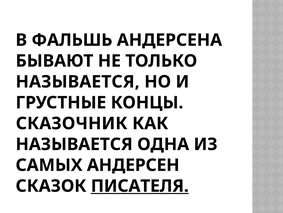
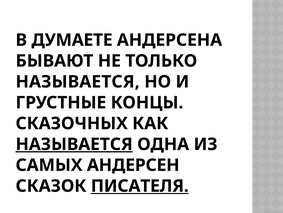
ФАЛЬШЬ: ФАЛЬШЬ -> ДУМАЕТЕ (72, 40)
СКАЗОЧНИК: СКАЗОЧНИК -> СКАЗОЧНЫХ (72, 123)
НАЗЫВАЕТСЯ underline: none -> present (74, 144)
